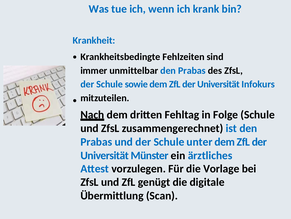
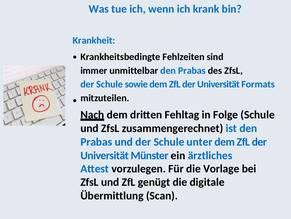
Infokurs: Infokurs -> Formats (258, 84)
